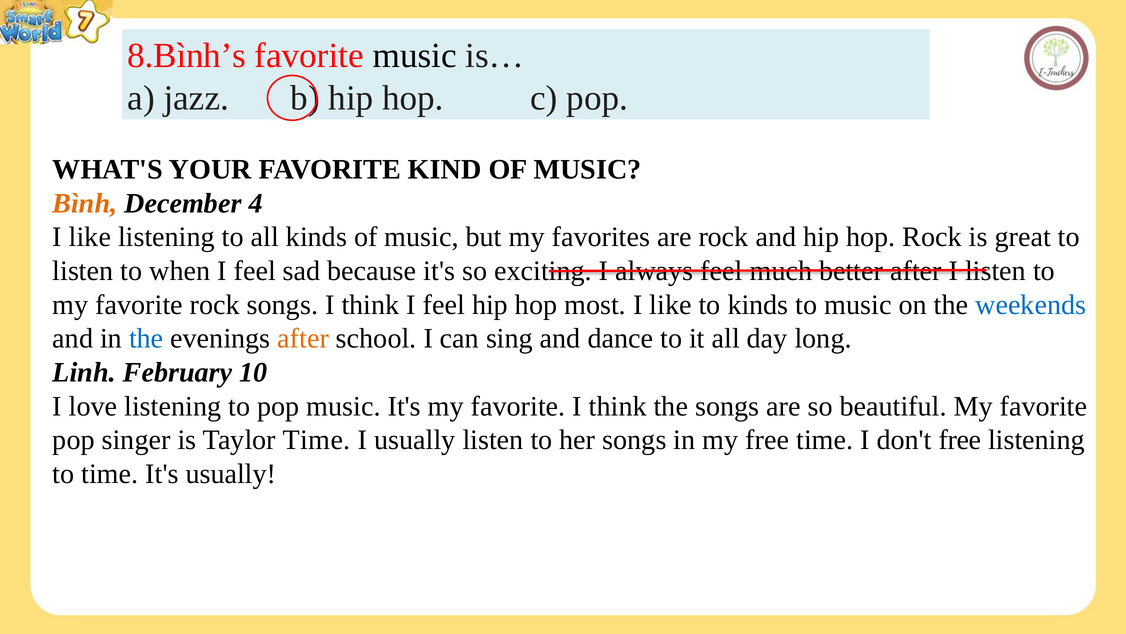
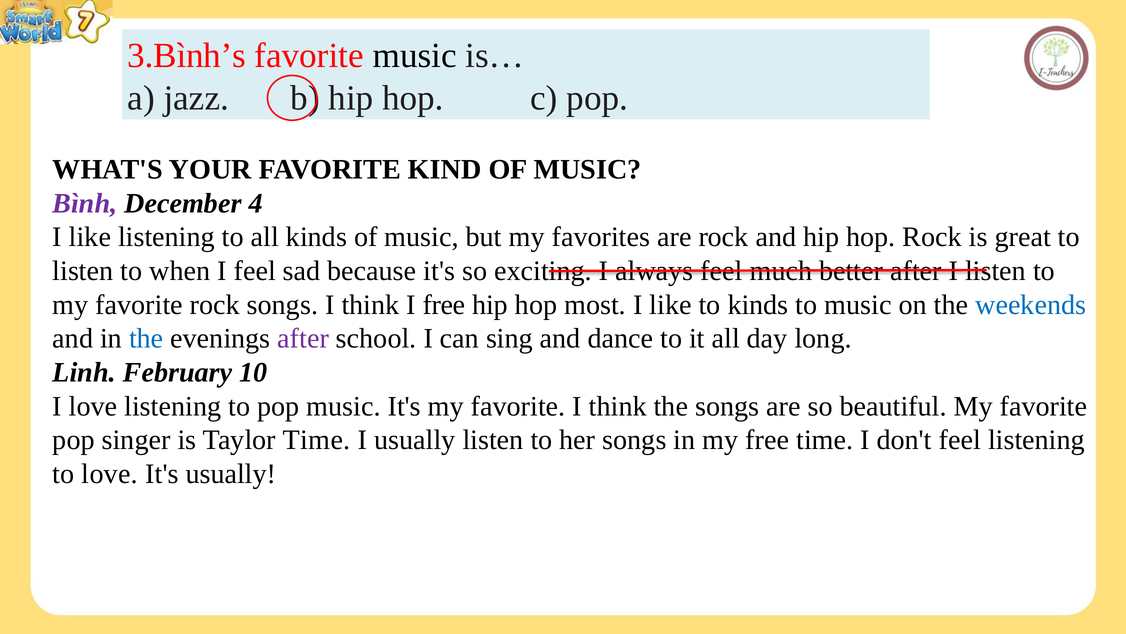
8.Bình’s: 8.Bình’s -> 3.Bình’s (187, 56)
Bình colour: orange -> purple (85, 203)
think I feel: feel -> free (444, 305)
after colour: orange -> purple (303, 338)
don't free: free -> feel (960, 440)
to time: time -> love (110, 473)
